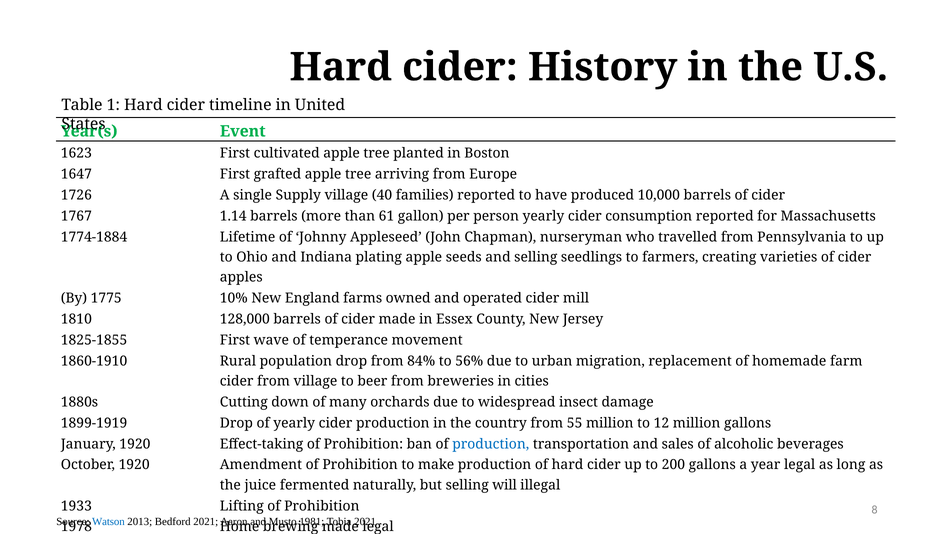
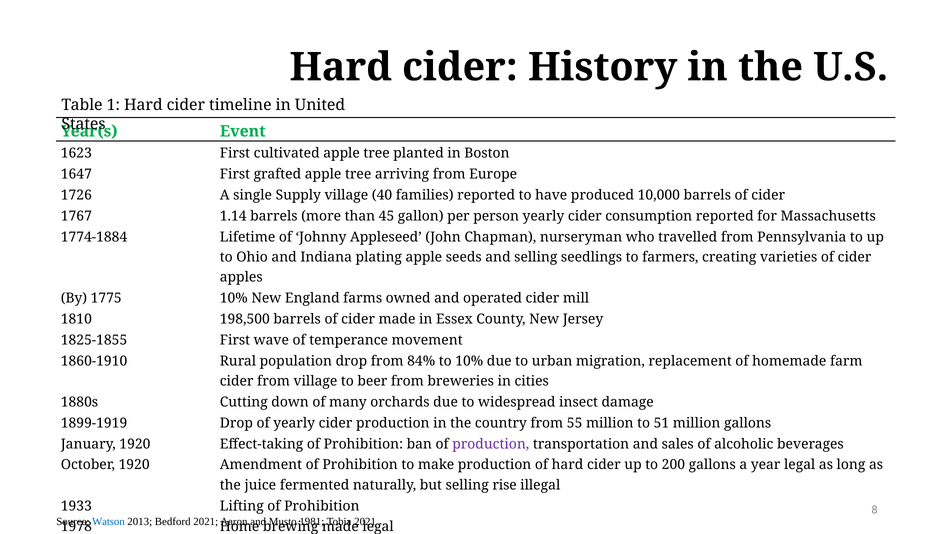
61: 61 -> 45 (387, 216)
128,000: 128,000 -> 198,500 (245, 319)
to 56%: 56% -> 10% (469, 361)
12: 12 -> 51 (661, 423)
production colour: blue -> purple (491, 444)
selling will: will -> rise (505, 485)
